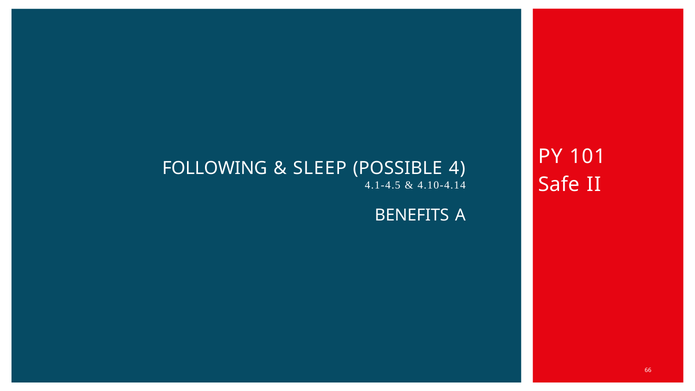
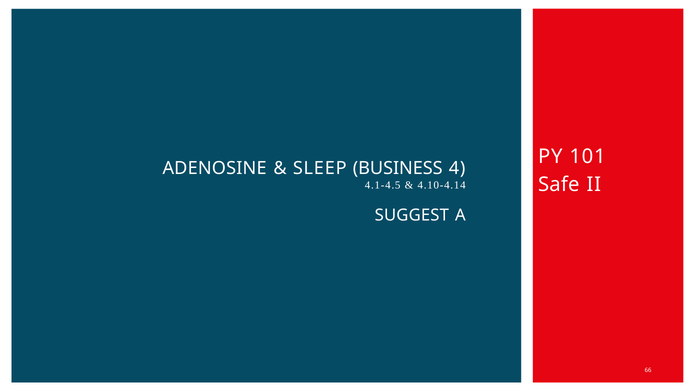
FOLLOWING: FOLLOWING -> ADENOSINE (215, 168)
POSSIBLE: POSSIBLE -> BUSINESS (398, 168)
BENEFITS: BENEFITS -> SUGGEST (412, 215)
